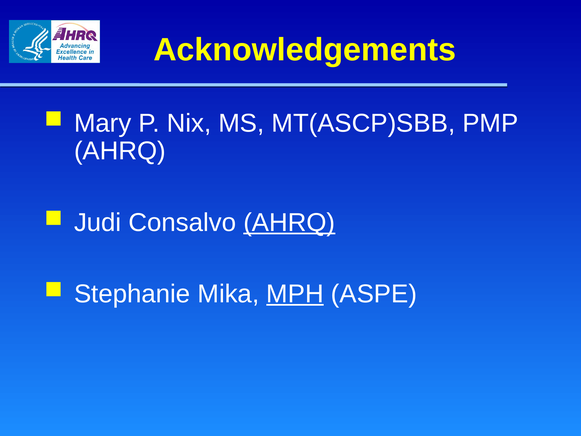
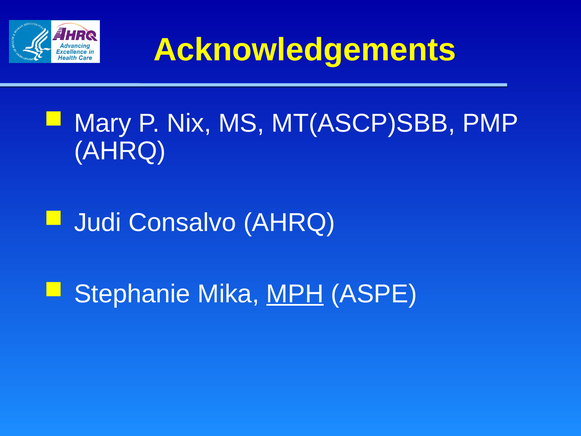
AHRQ underline: present -> none (289, 222)
